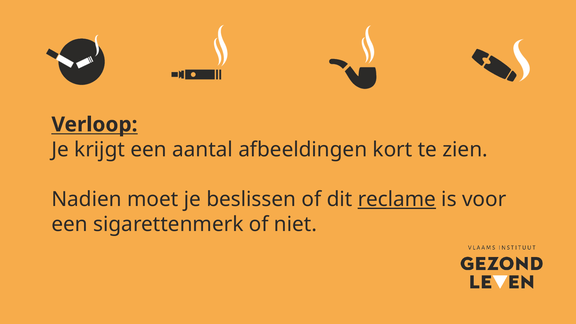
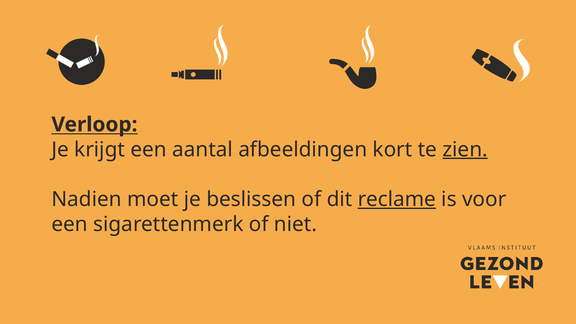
zien underline: none -> present (465, 149)
